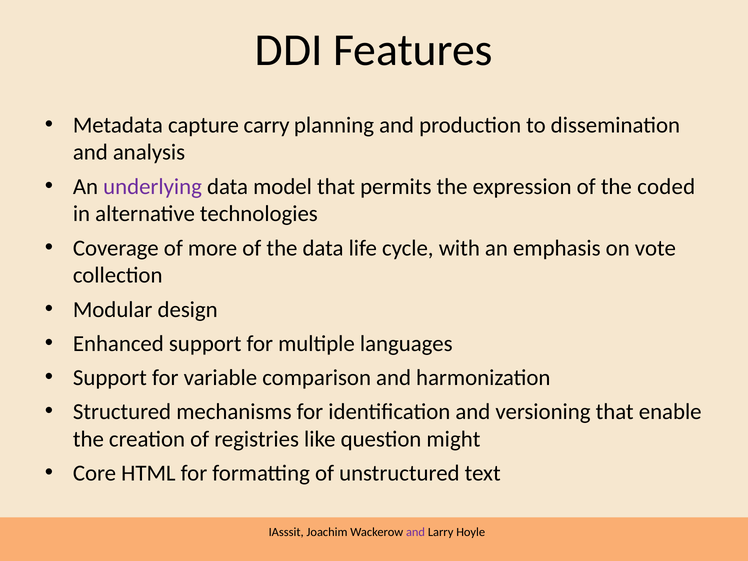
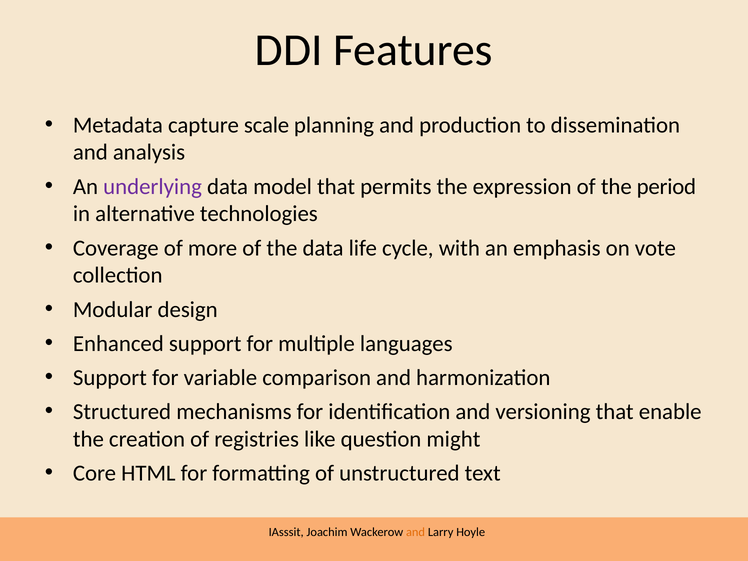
carry: carry -> scale (267, 125)
coded: coded -> period (666, 186)
and colour: purple -> orange (416, 532)
